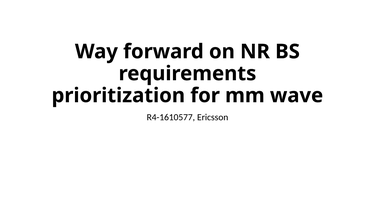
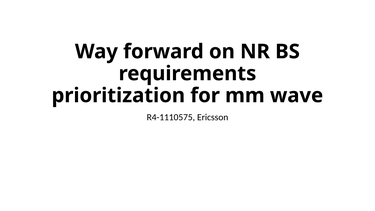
R4-1610577: R4-1610577 -> R4-1110575 (171, 117)
